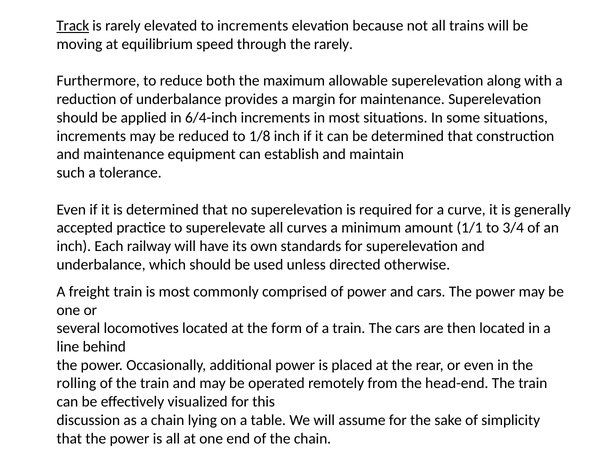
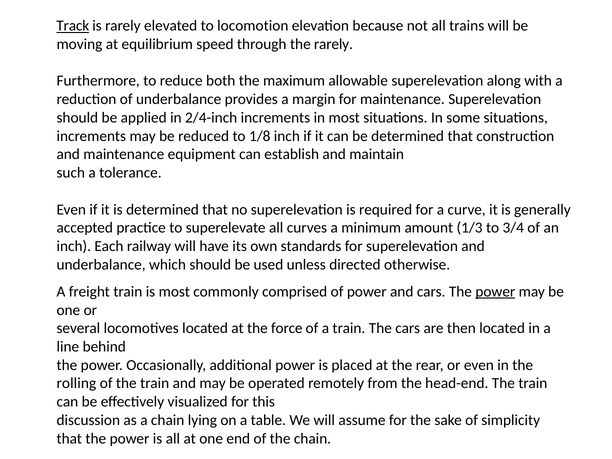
to increments: increments -> locomotion (253, 26)
6/4-inch: 6/4-inch -> 2/4-inch (211, 118)
1/1: 1/1 -> 1/3 (470, 228)
power underline: none -> present (495, 292)
form: form -> force (287, 328)
